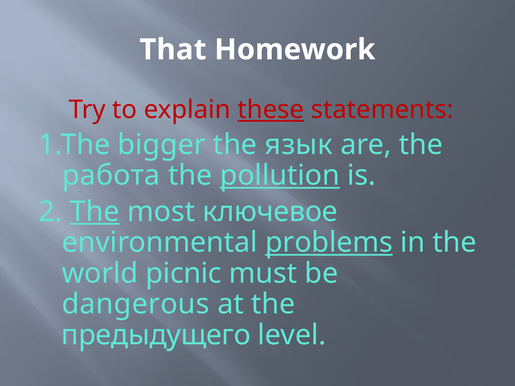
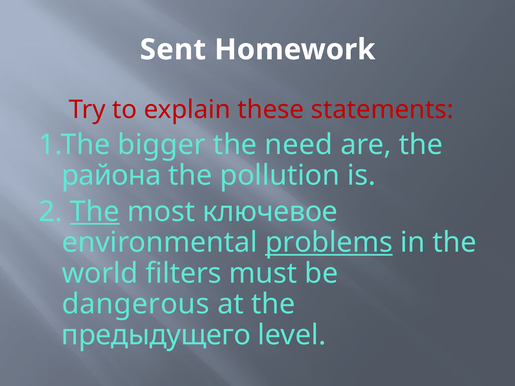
That: That -> Sent (173, 50)
these underline: present -> none (271, 110)
язык: язык -> need (299, 145)
работа: работа -> района (111, 176)
pollution underline: present -> none (280, 176)
picnic: picnic -> filters (184, 274)
